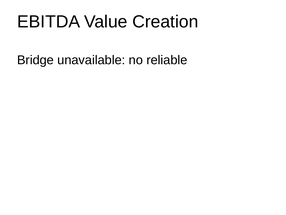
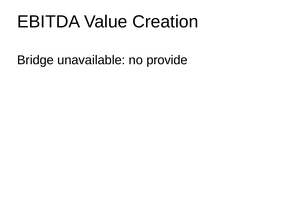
reliable: reliable -> provide (167, 60)
